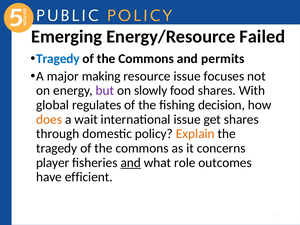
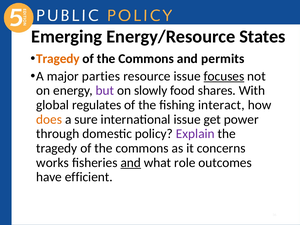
Failed: Failed -> States (262, 37)
Tragedy colour: blue -> orange (58, 59)
making: making -> parties (101, 76)
focuses underline: none -> present (224, 76)
decision: decision -> interact (221, 105)
wait: wait -> sure (86, 119)
get shares: shares -> power (241, 119)
Explain colour: orange -> purple (195, 134)
player: player -> works (53, 163)
